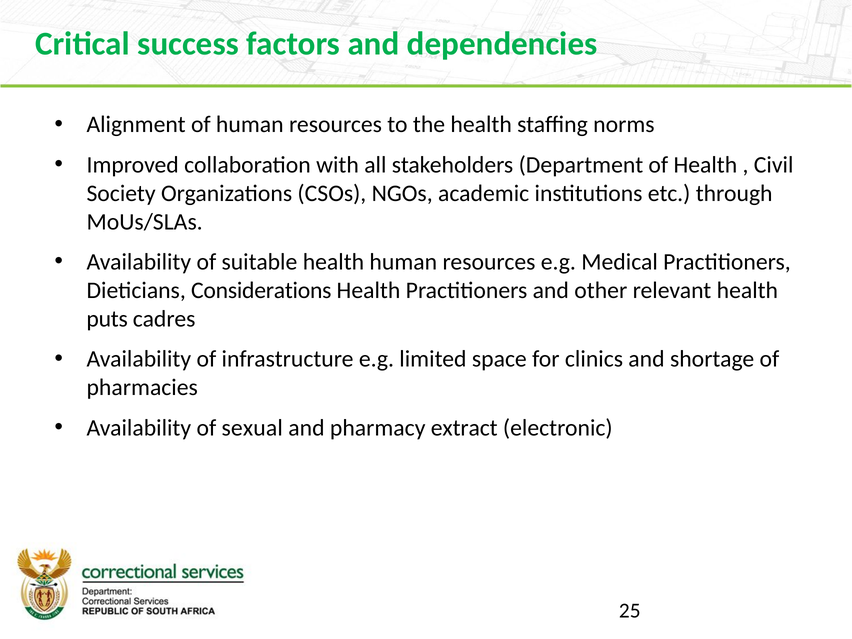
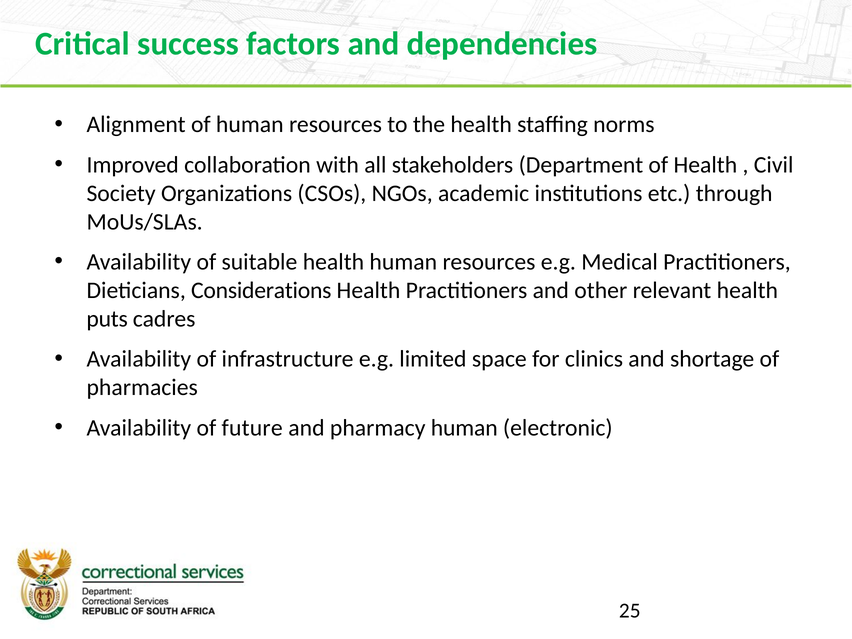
sexual: sexual -> future (252, 428)
pharmacy extract: extract -> human (464, 428)
